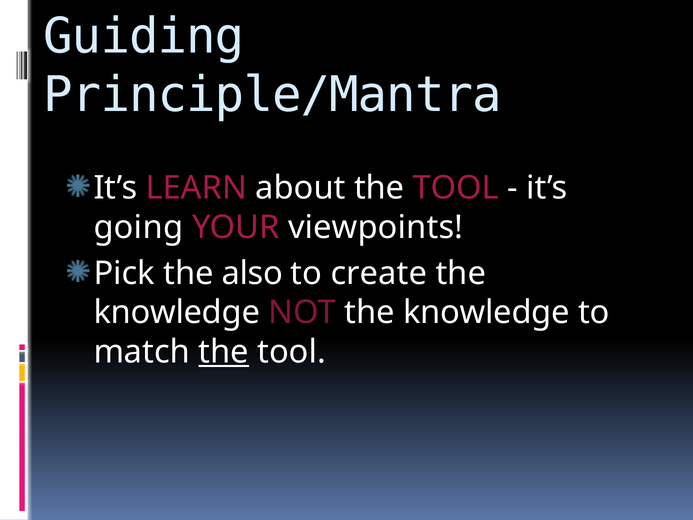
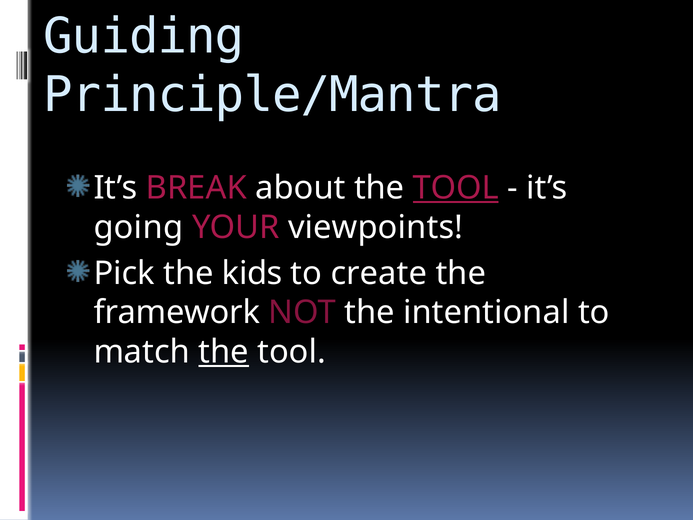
LEARN: LEARN -> BREAK (196, 188)
TOOL underline: none -> present (456, 188)
also: also -> kids (252, 273)
knowledge: knowledge -> framework (177, 312)
NOT the knowledge: knowledge -> intentional (486, 312)
